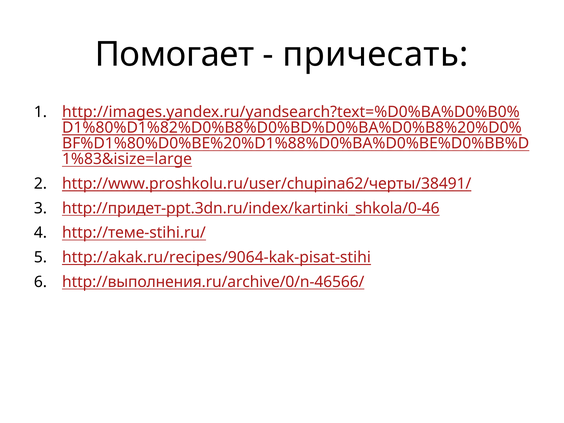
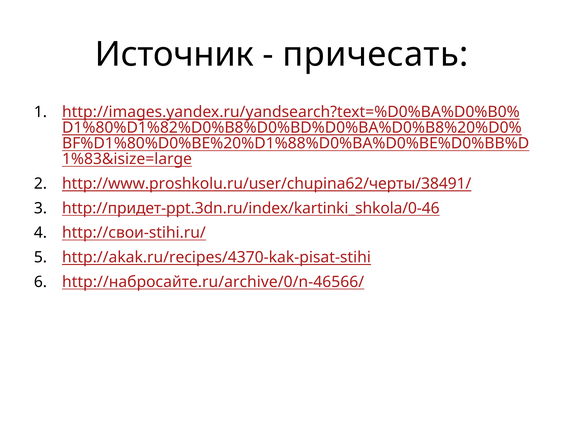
Помогает: Помогает -> Источник (174, 55)
http://теме-stihi.ru/: http://теме-stihi.ru/ -> http://свои-stihi.ru/ (134, 233)
http://akak.ru/recipes/9064-kak-pisat-stihi: http://akak.ru/recipes/9064-kak-pisat-stihi -> http://akak.ru/recipes/4370-kak-pisat-stihi (216, 257)
http://выполнения.ru/archive/0/n-46566/: http://выполнения.ru/archive/0/n-46566/ -> http://набросайте.ru/archive/0/n-46566/ (213, 282)
